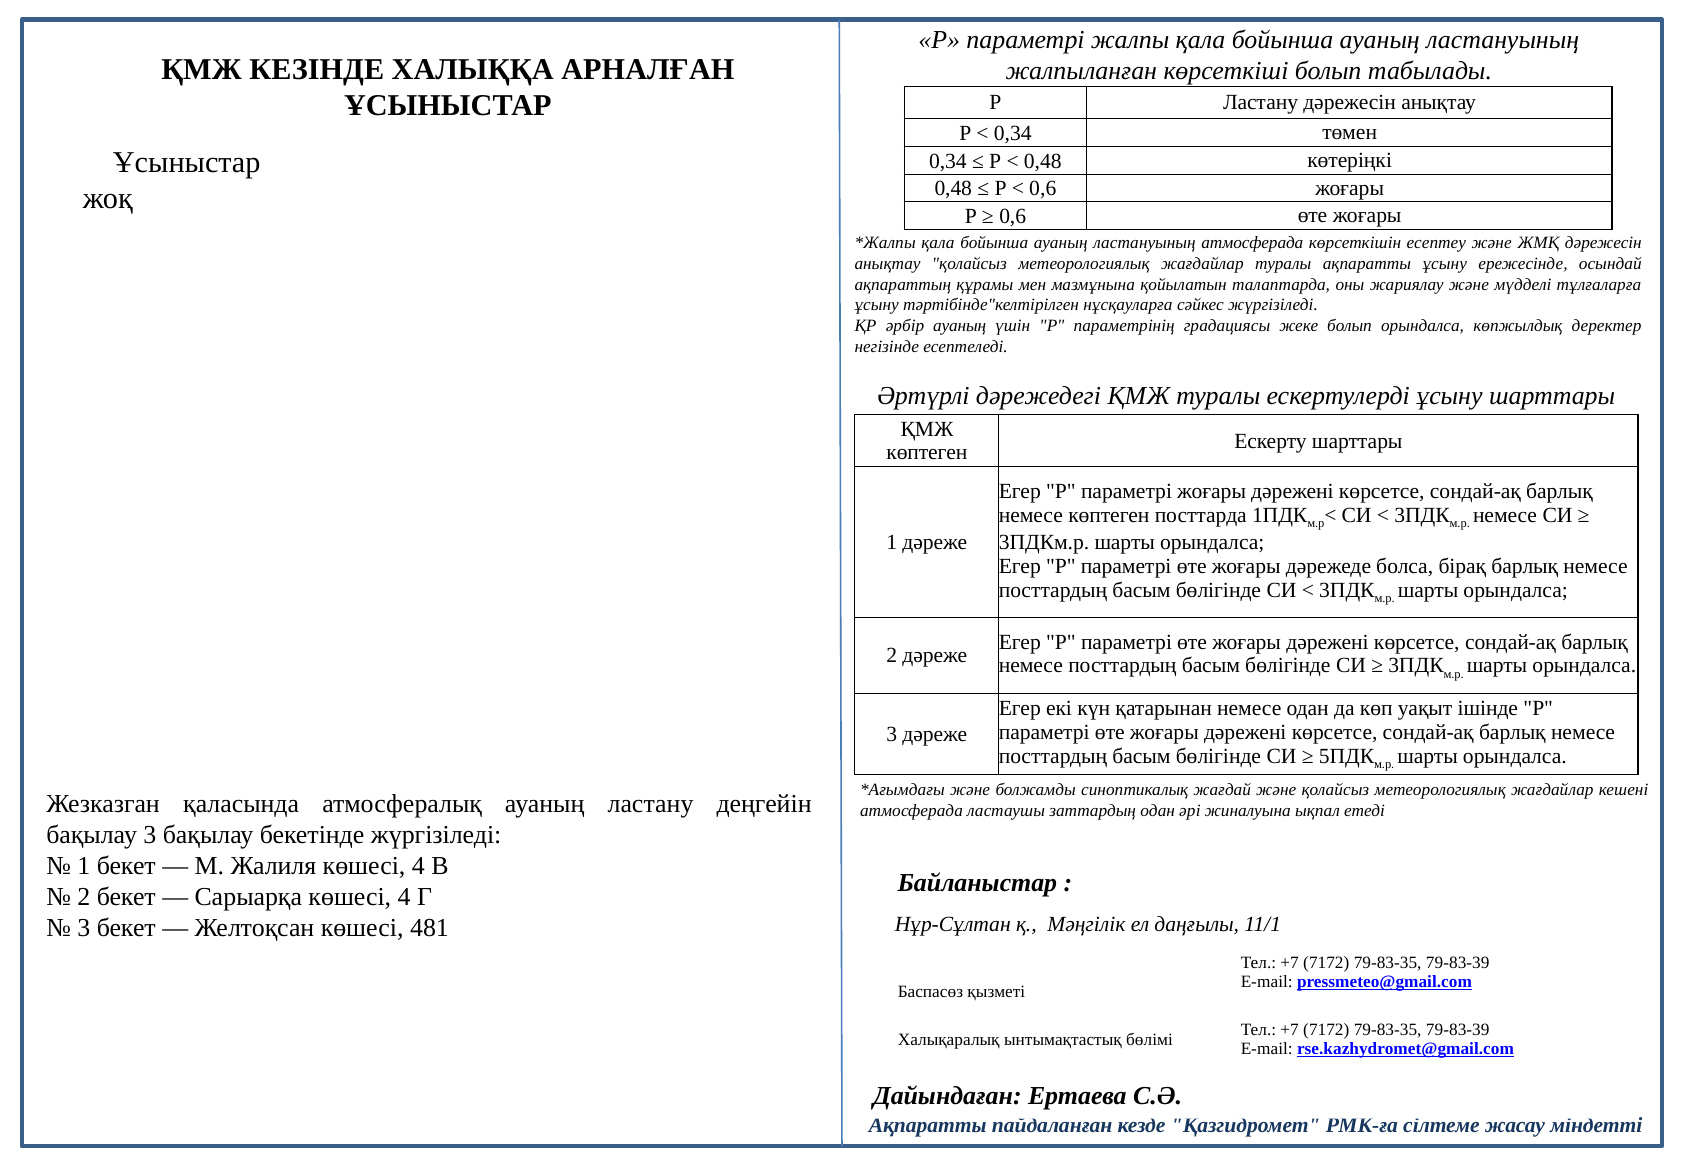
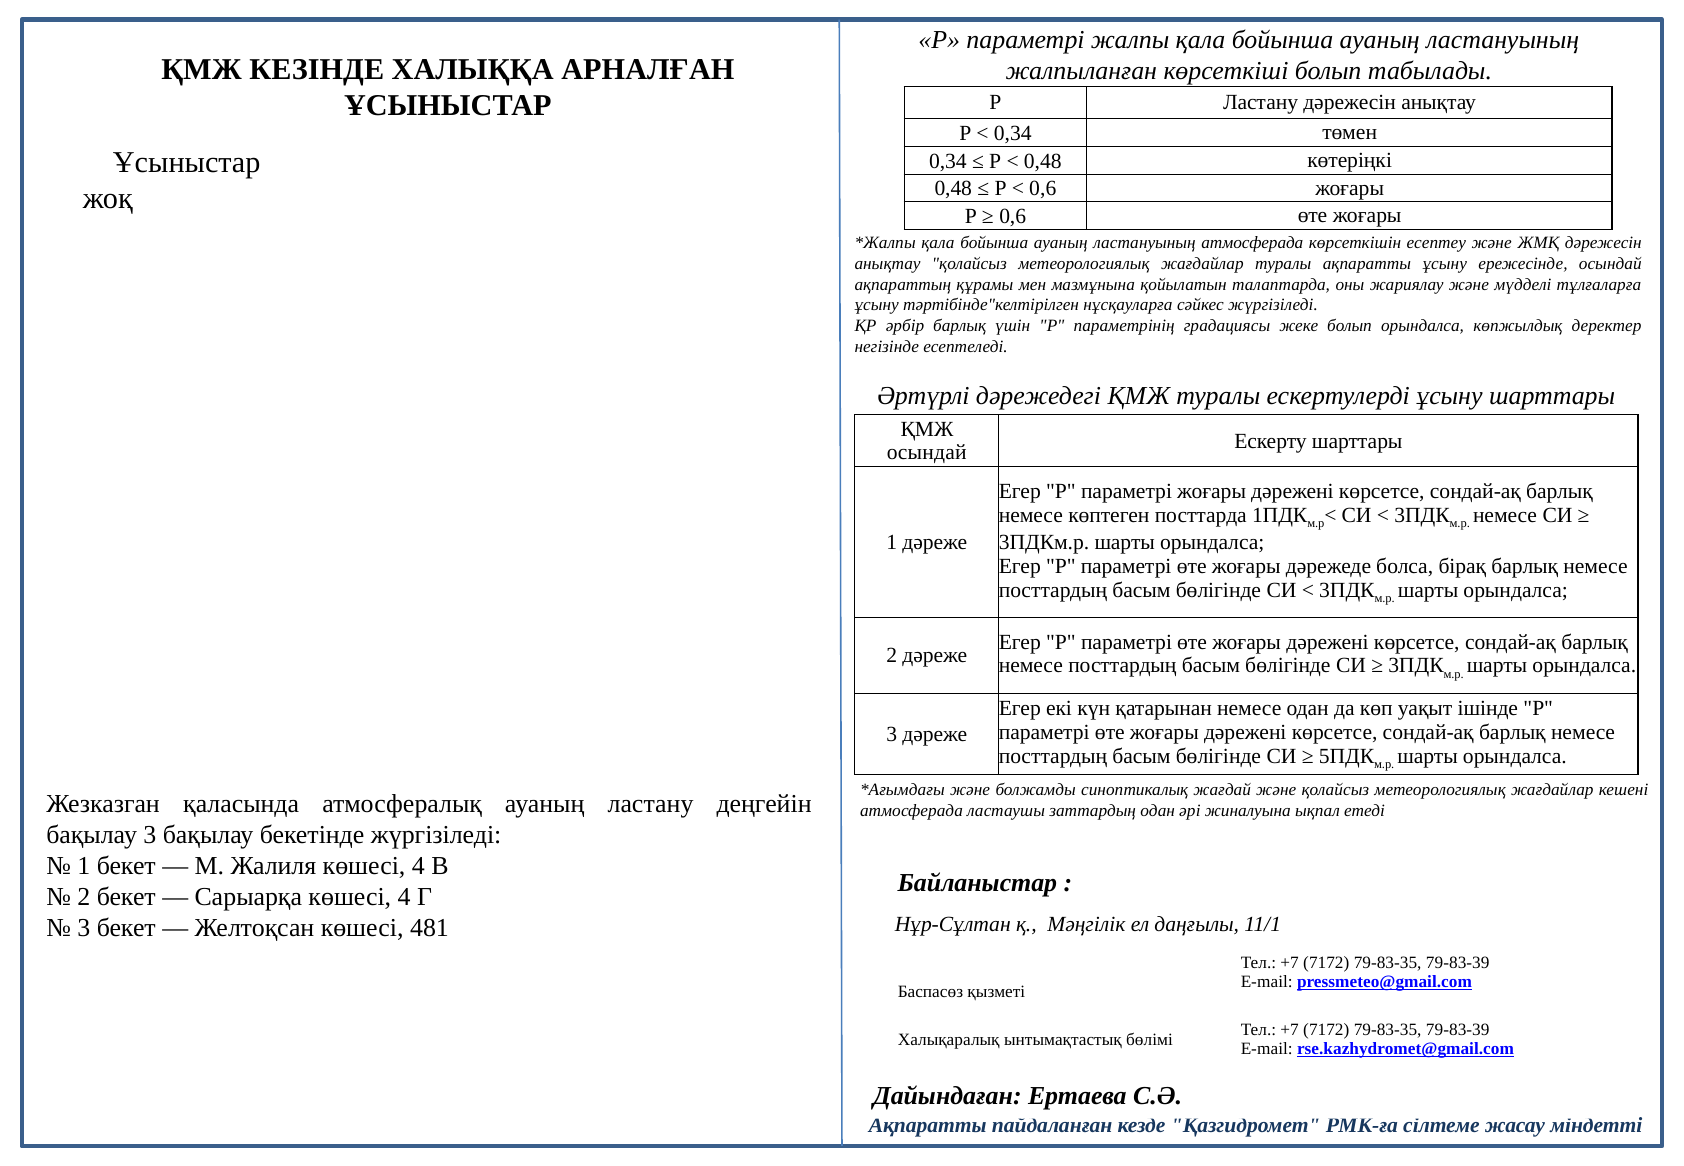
әрбір ауаның: ауаның -> барлық (960, 326)
көптеген: көптеген -> осындай (927, 453)
